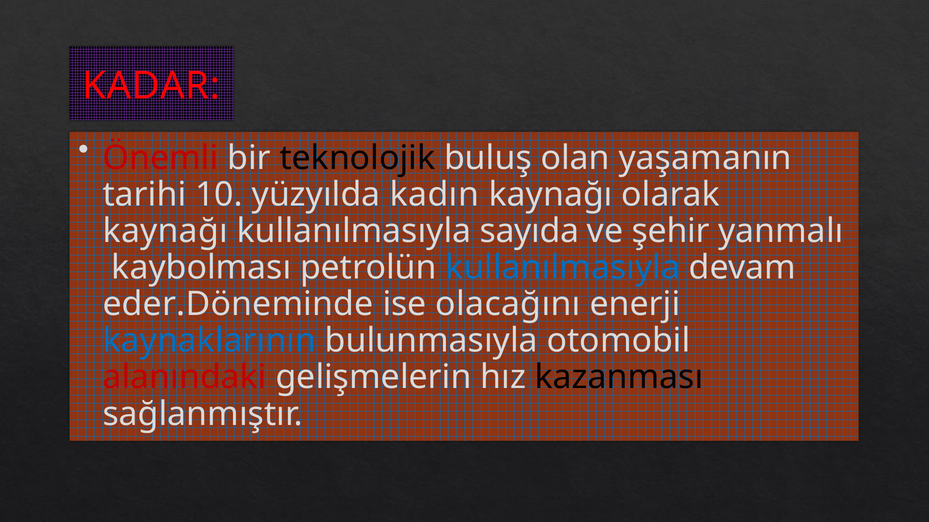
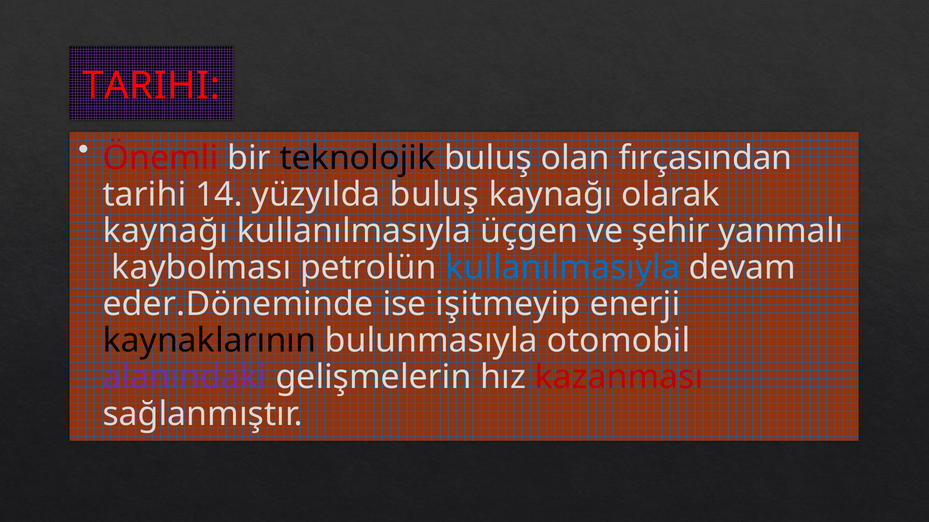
KADAR: KADAR -> TARIHI (151, 86)
yaşamanın: yaşamanın -> fırçasından (705, 158)
10: 10 -> 14 (219, 195)
yüzyılda kadın: kadın -> buluş (434, 195)
sayıda: sayıda -> üçgen (529, 231)
olacağını: olacağını -> işitmeyip (508, 305)
kaynaklarının colour: blue -> black (209, 341)
alanındaki colour: red -> purple (185, 378)
kazanması colour: black -> red (619, 378)
